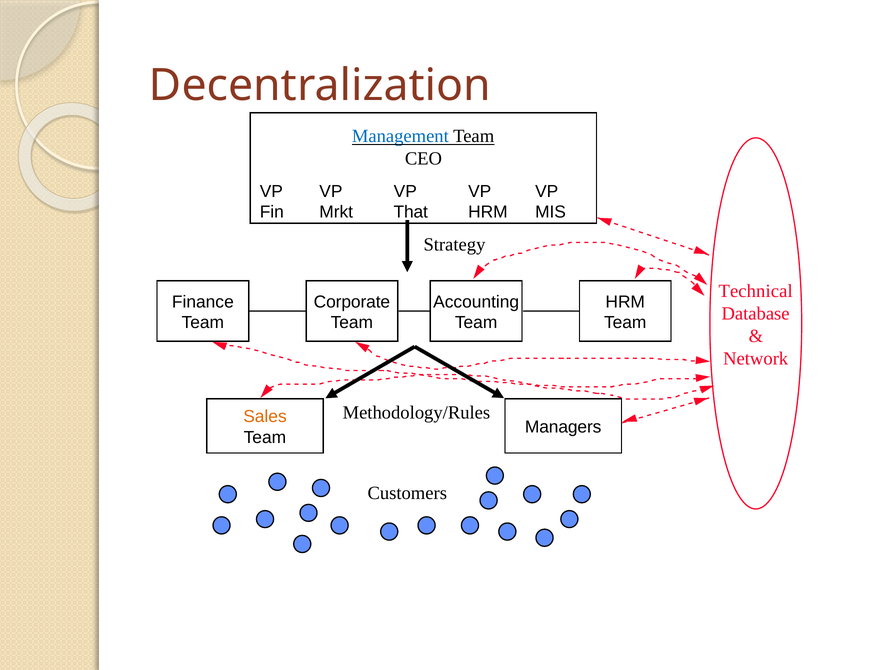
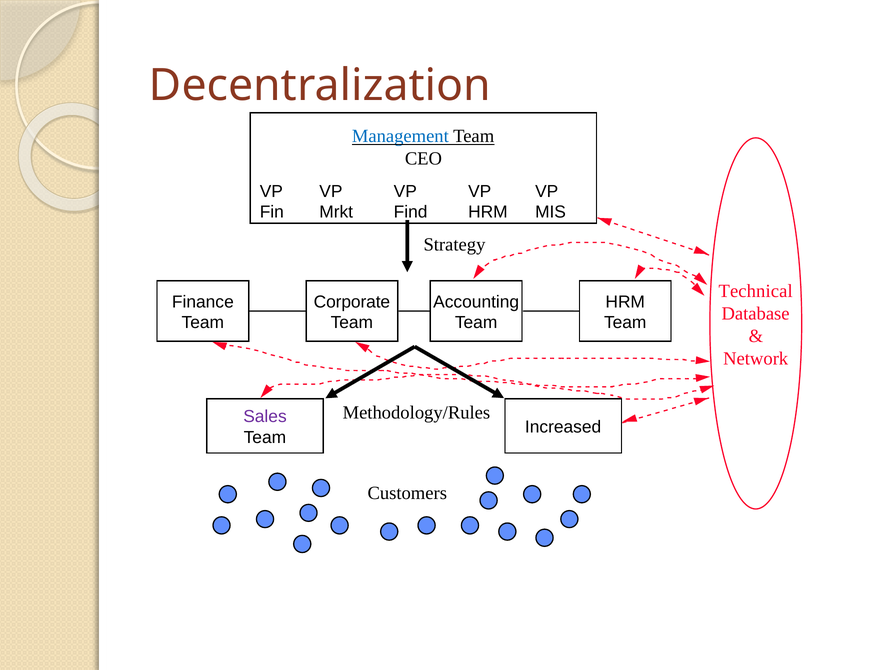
That: That -> Find (411, 212)
Sales colour: orange -> purple (265, 417)
Managers: Managers -> Increased (563, 427)
